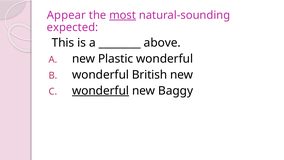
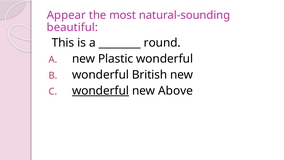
most underline: present -> none (123, 15)
expected: expected -> beautiful (72, 27)
above: above -> round (162, 43)
Baggy: Baggy -> Above (176, 91)
